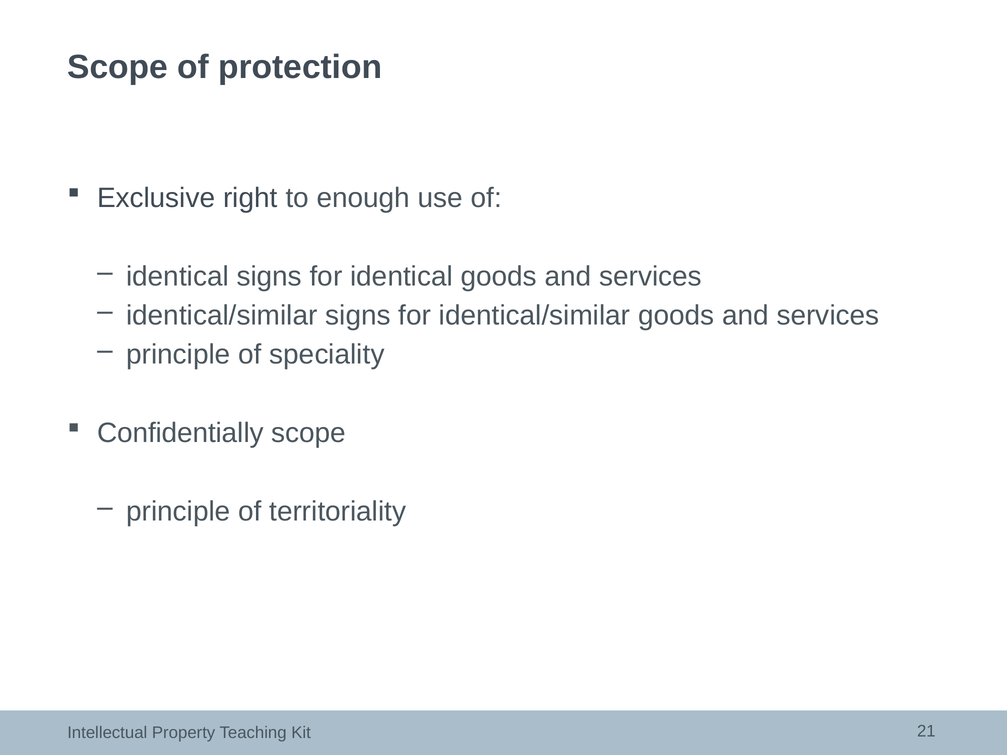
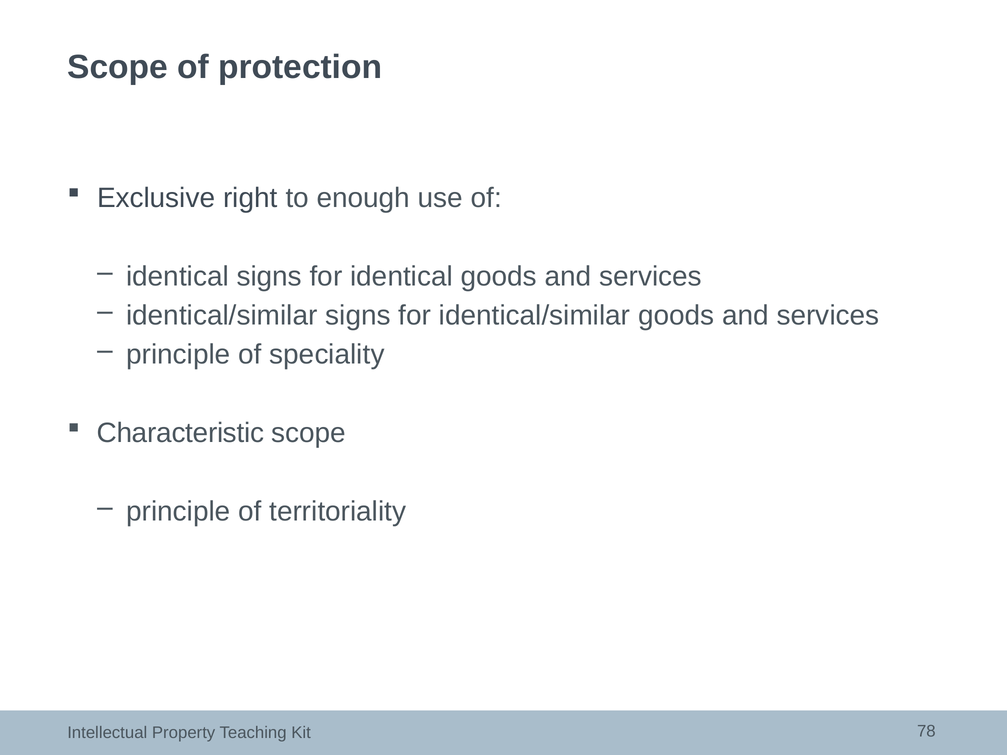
Confidentially: Confidentially -> Characteristic (180, 433)
21: 21 -> 78 (926, 732)
